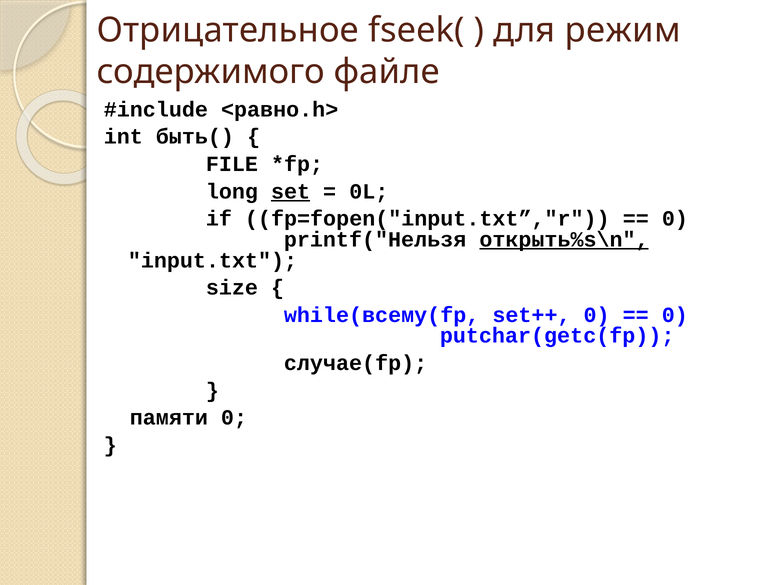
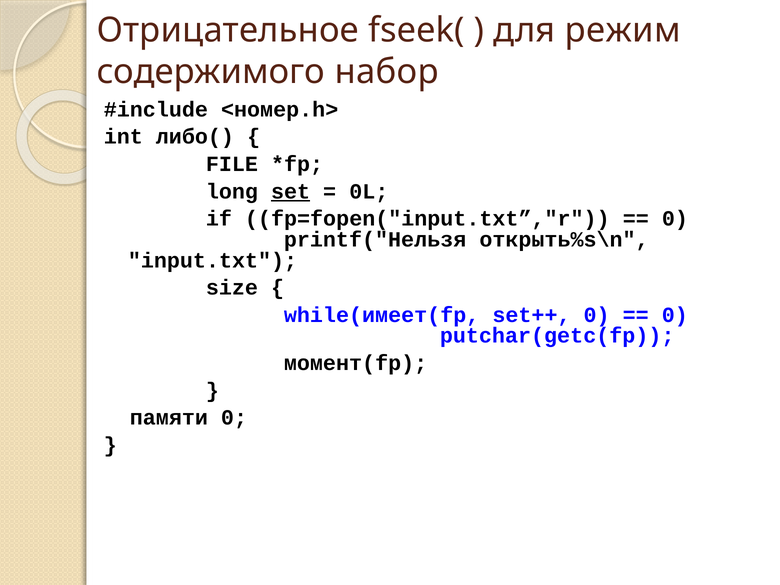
файле: файле -> набор (387, 72)
<равно.h>: <равно.h> -> <номер.h> (280, 109)
быть(: быть( -> либо( (195, 137)
открыть%s\n underline: present -> none (564, 240)
while(всему(fp: while(всему(fp -> while(имеет(fp (382, 315)
случае(fp: случае(fp -> момент(fp (356, 363)
